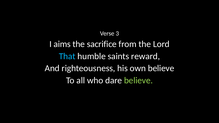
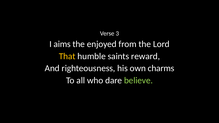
sacrifice: sacrifice -> enjoyed (102, 44)
That colour: light blue -> yellow (67, 56)
own believe: believe -> charms (161, 68)
